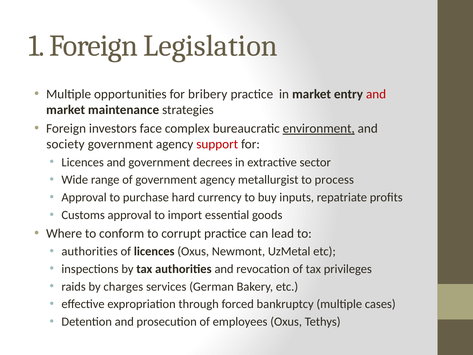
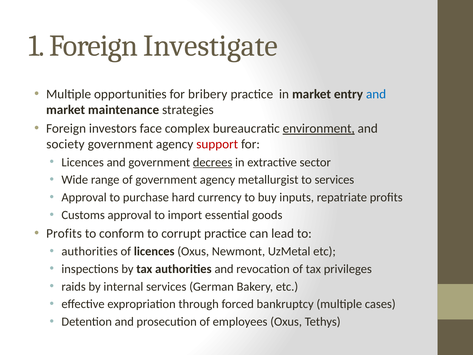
Legislation: Legislation -> Investigate (211, 46)
and colour: red -> blue (376, 94)
decrees underline: none -> present (213, 162)
to process: process -> services (334, 180)
Where: Where -> Profits (64, 233)
charges: charges -> internal (123, 286)
